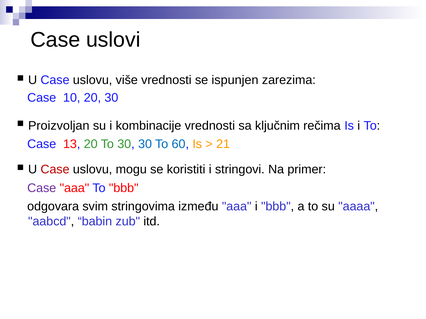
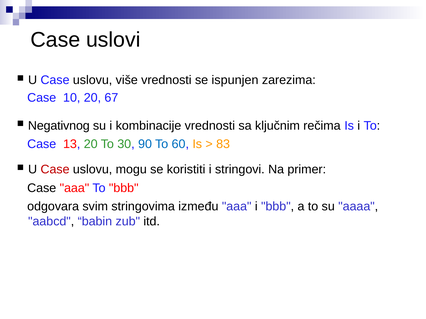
20 30: 30 -> 67 (111, 98)
Proizvoljan: Proizvoljan -> Negativnog (59, 126)
30 30: 30 -> 90 (145, 144)
21: 21 -> 83 (223, 144)
Case colour: purple -> black (42, 188)
